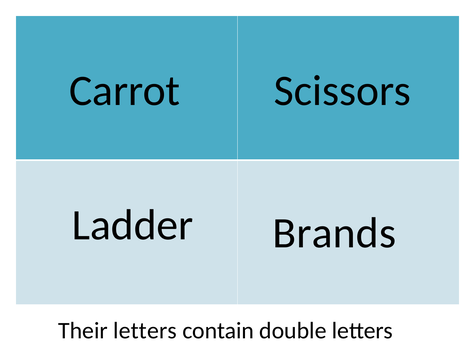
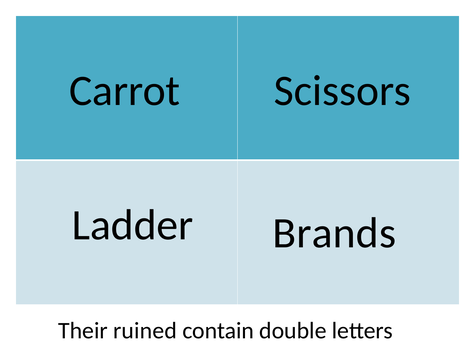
Their letters: letters -> ruined (145, 331)
